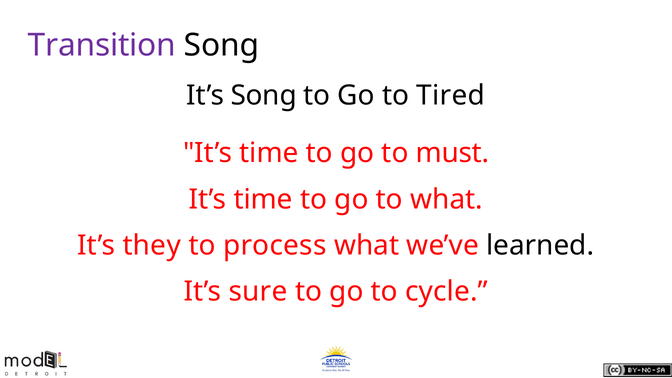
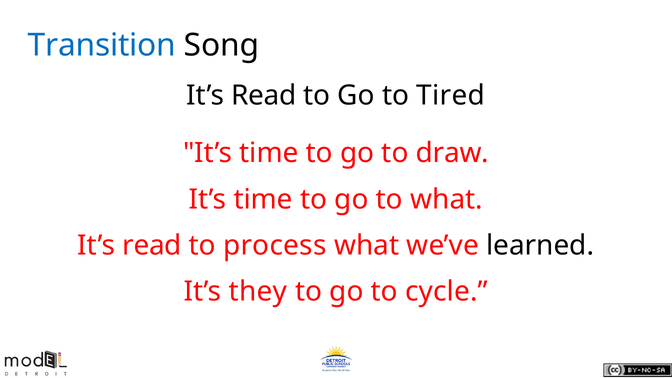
Transition colour: purple -> blue (102, 45)
Song: Song -> Read (264, 95)
must: must -> draw (452, 153)
they: they -> read (152, 245)
sure: sure -> they (258, 291)
